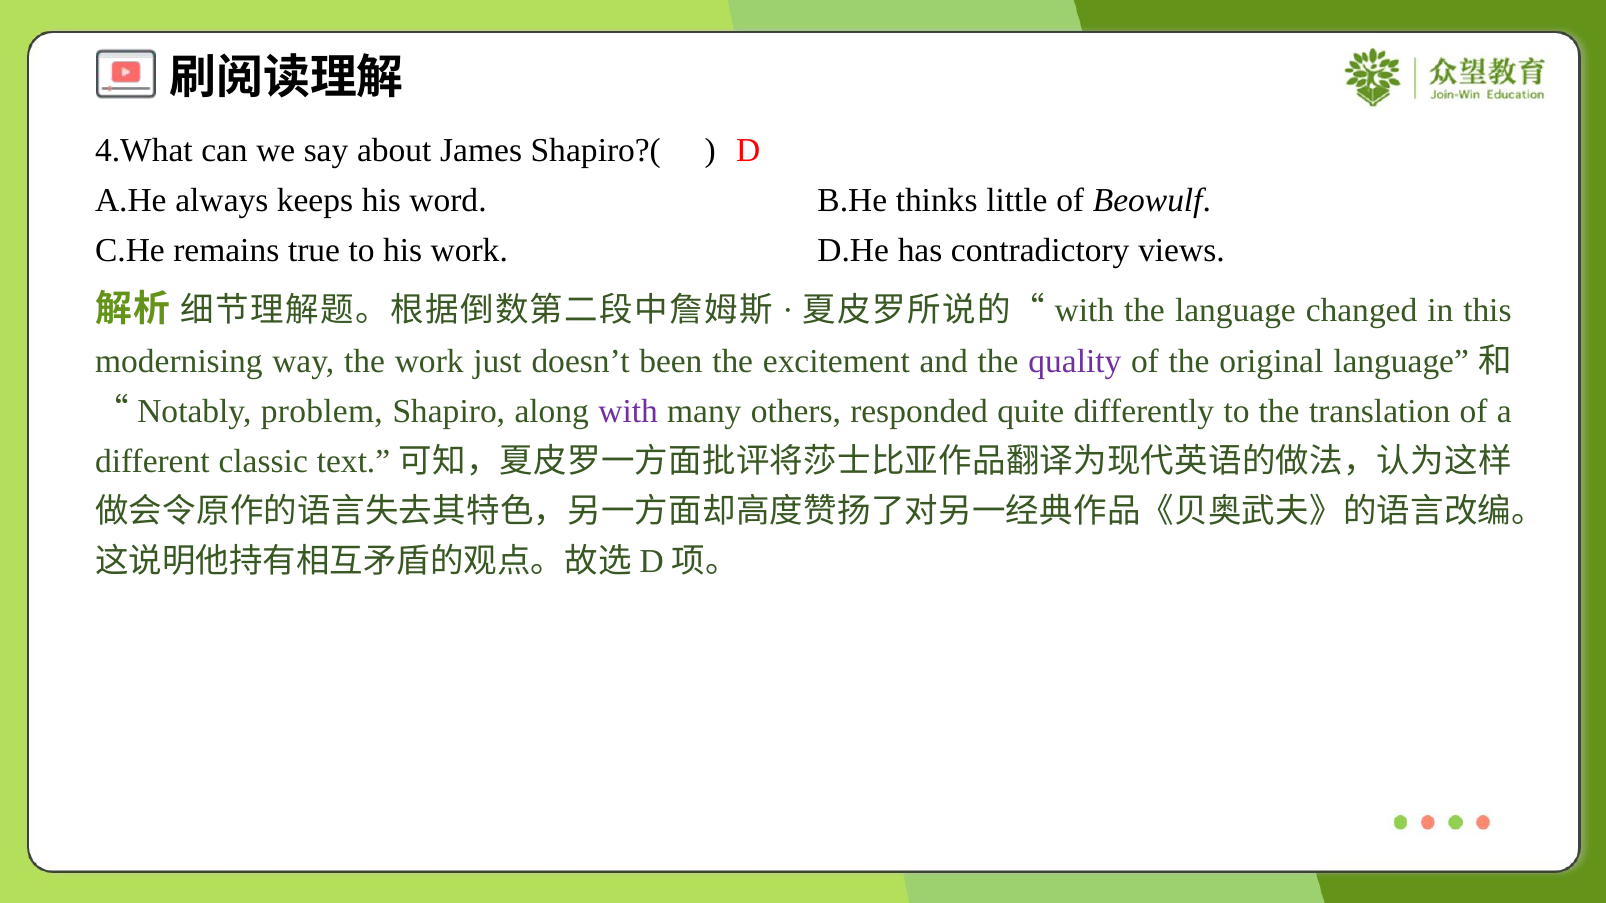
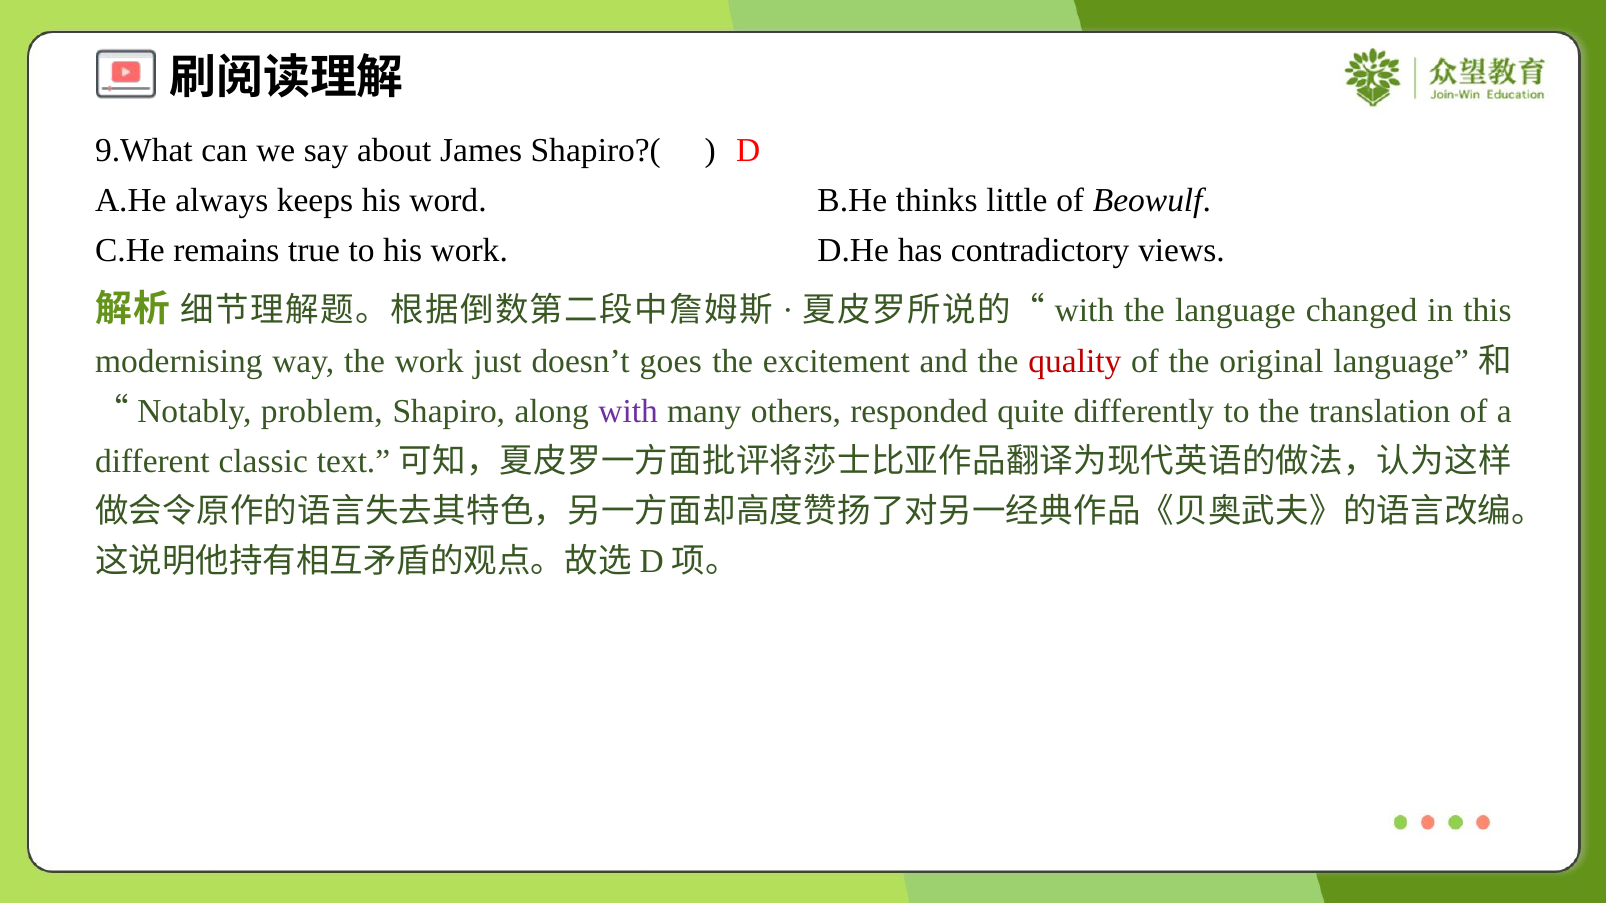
4.What: 4.What -> 9.What (144, 150)
been: been -> goes (671, 361)
quality colour: purple -> red (1075, 361)
